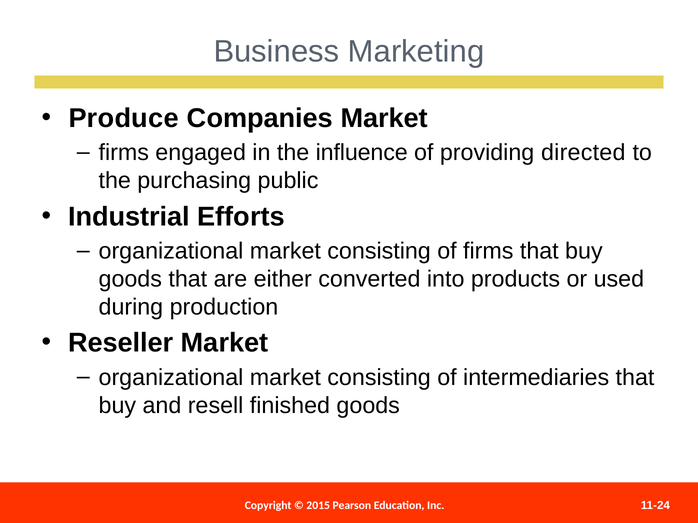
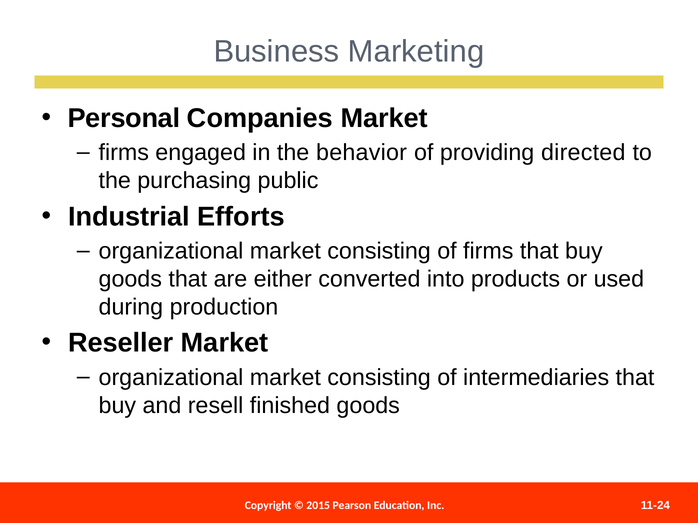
Produce: Produce -> Personal (124, 118)
influence: influence -> behavior (362, 153)
